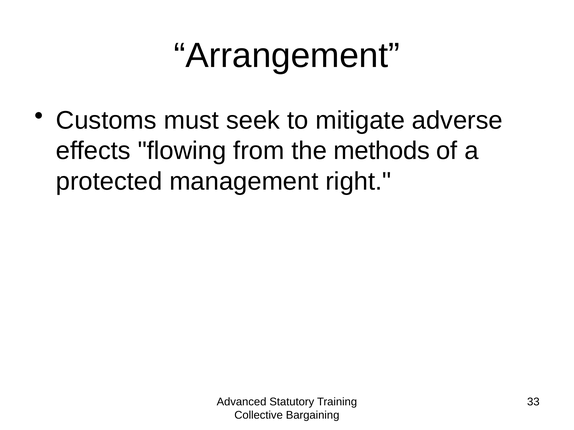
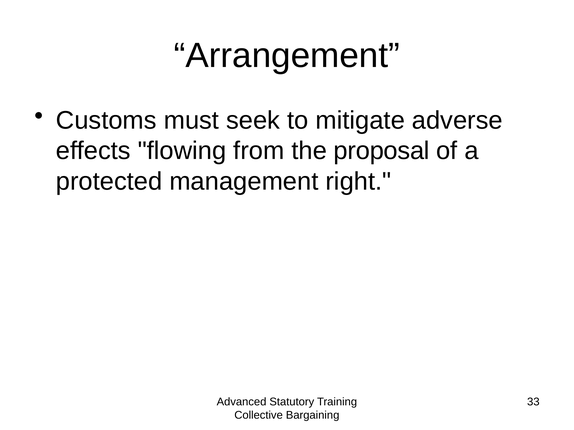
methods: methods -> proposal (382, 151)
